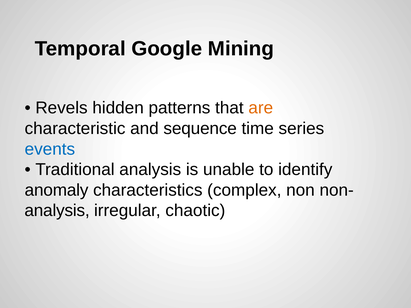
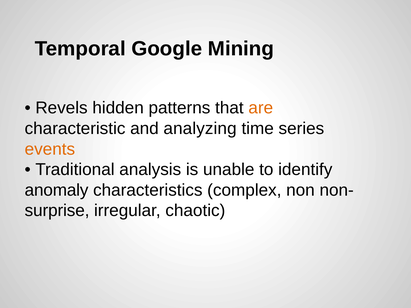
sequence: sequence -> analyzing (200, 129)
events colour: blue -> orange (50, 149)
analysis: analysis -> surprise (57, 211)
